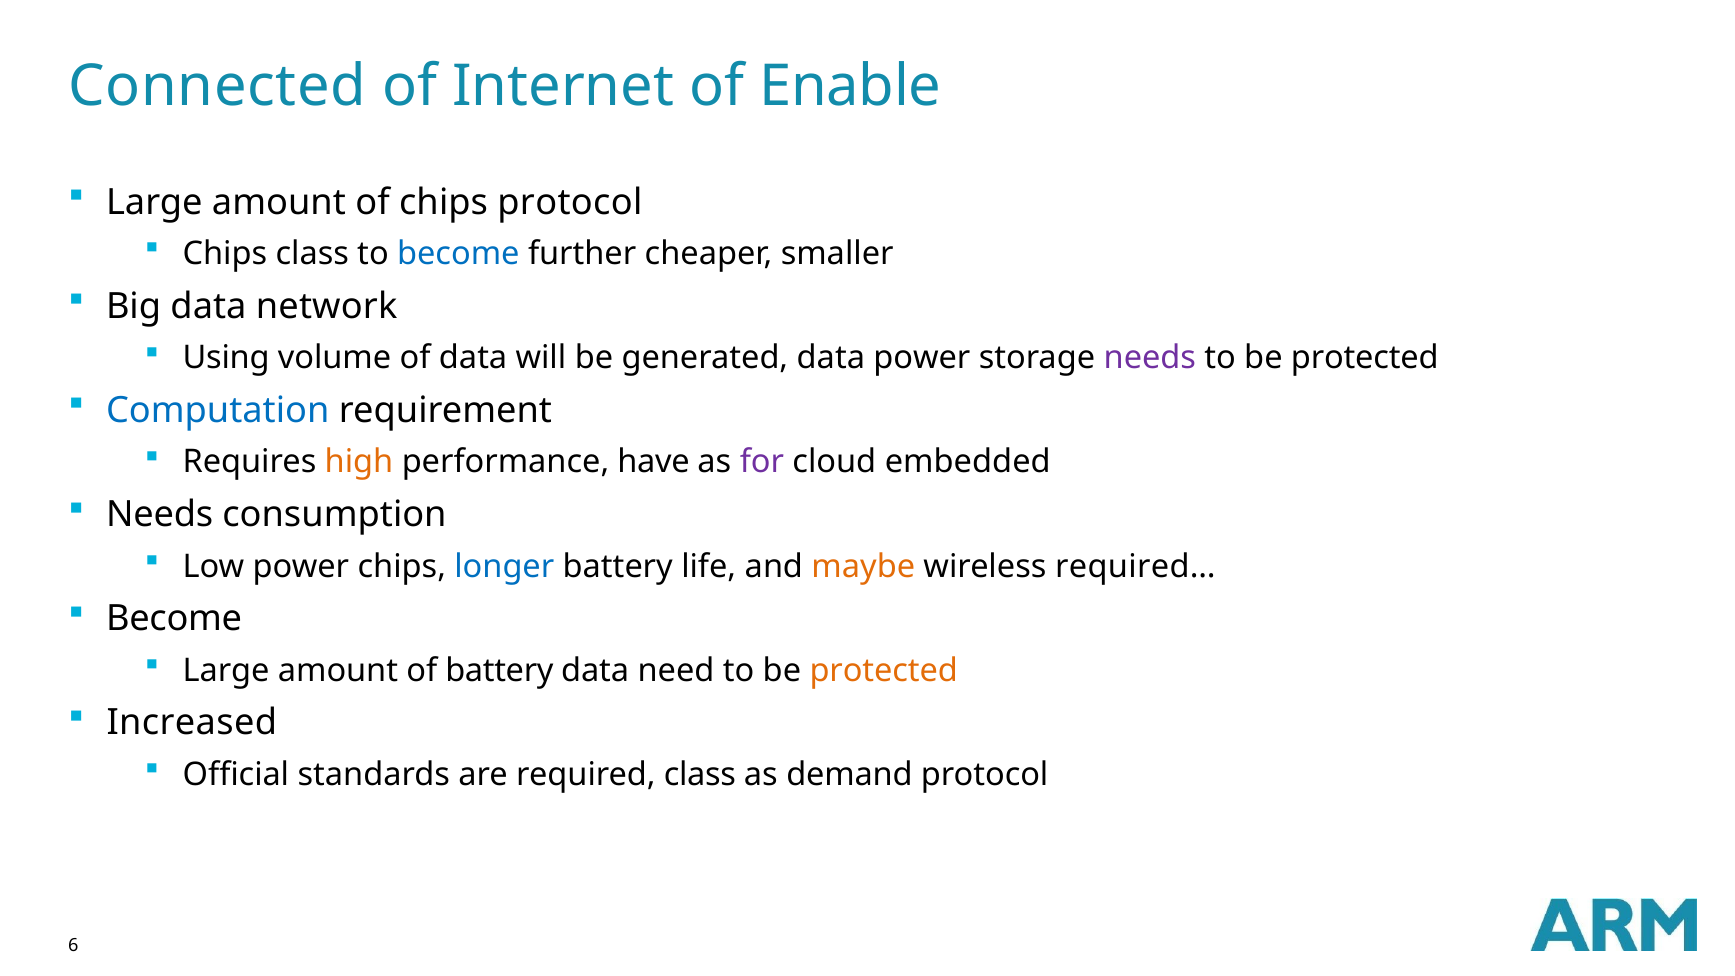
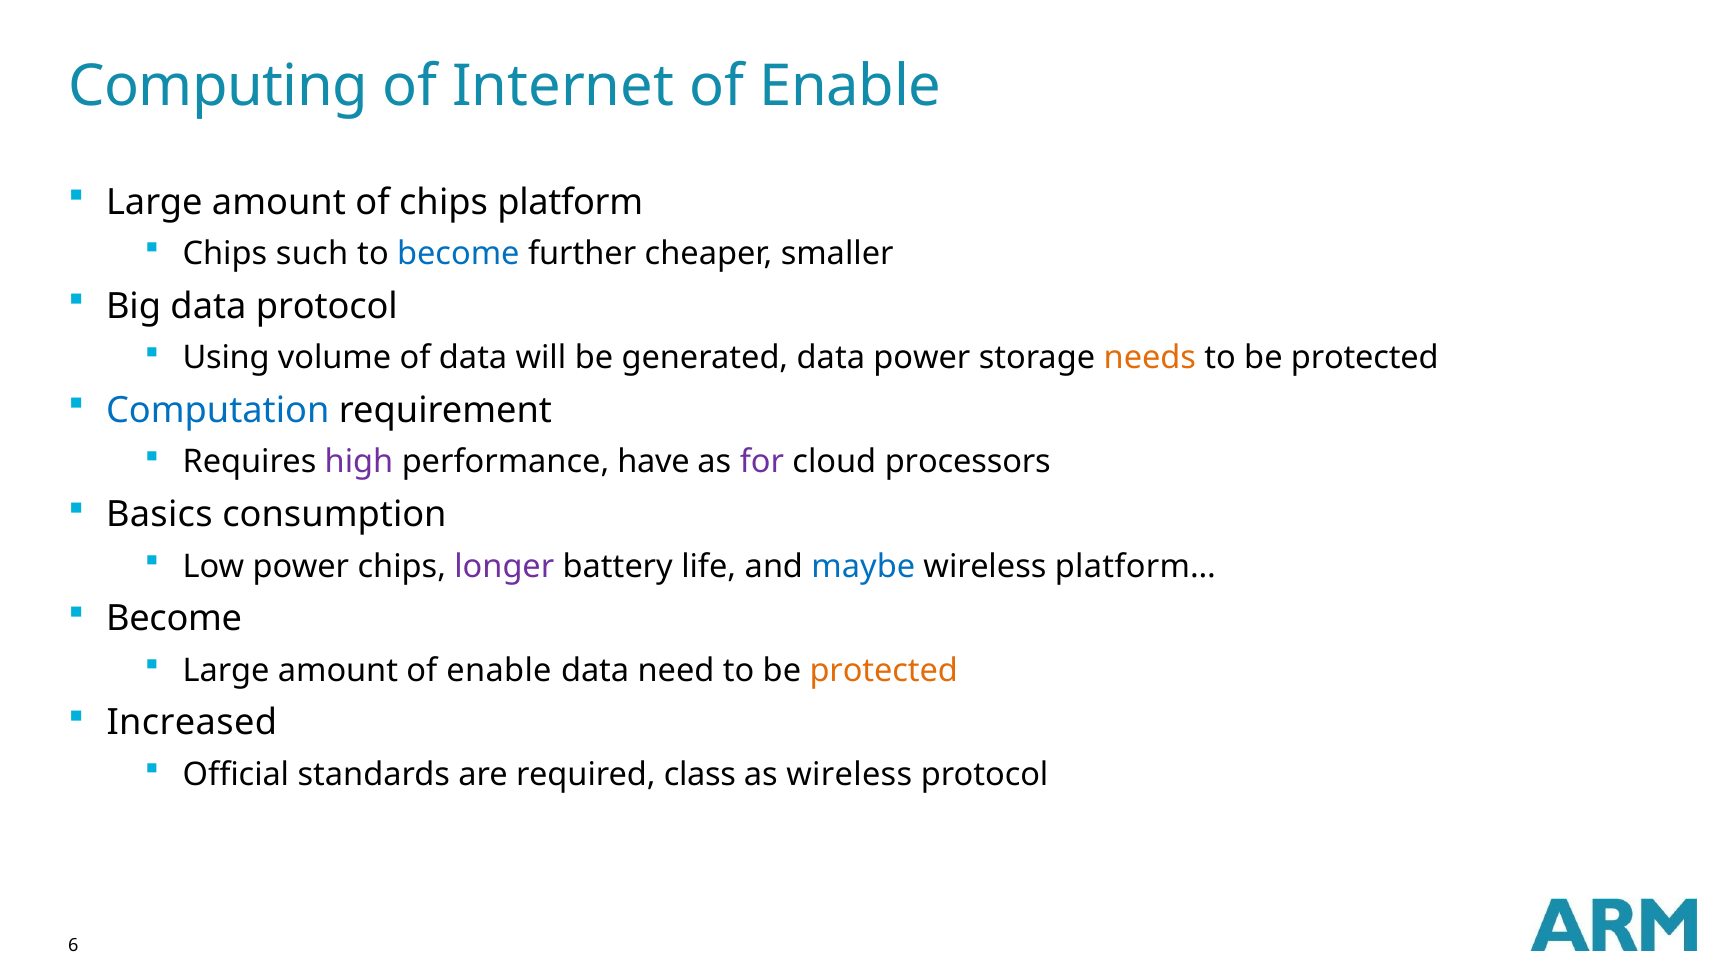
Connected: Connected -> Computing (218, 87)
chips protocol: protocol -> platform (570, 202)
Chips class: class -> such (312, 254)
data network: network -> protocol (327, 306)
needs colour: purple -> orange (1150, 358)
high colour: orange -> purple (359, 462)
embedded: embedded -> processors (968, 462)
Needs: Needs -> Basics (159, 515)
longer colour: blue -> purple (504, 567)
maybe colour: orange -> blue (863, 567)
required…: required… -> platform… (1135, 567)
amount of battery: battery -> enable (499, 671)
as demand: demand -> wireless (849, 775)
